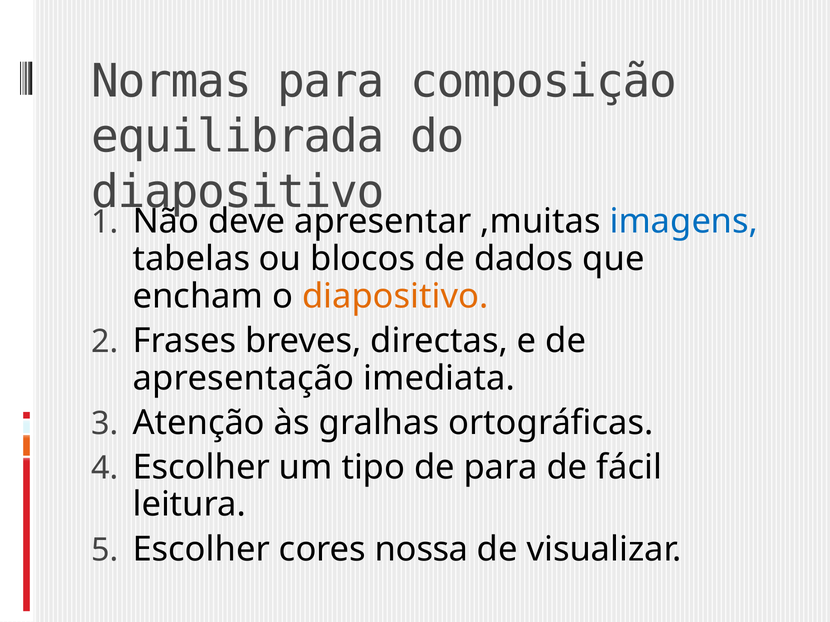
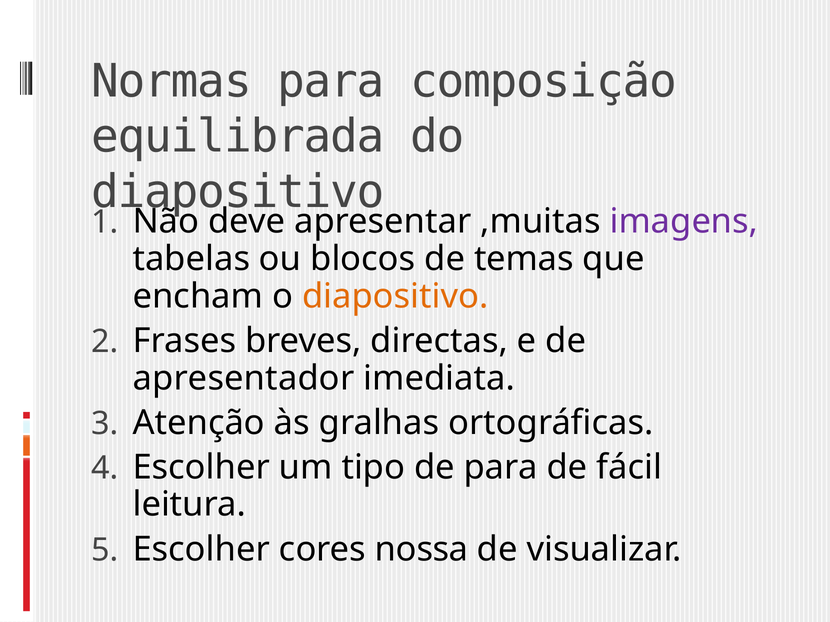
imagens colour: blue -> purple (684, 222)
dados: dados -> temas (524, 259)
apresentação: apresentação -> apresentador (243, 378)
